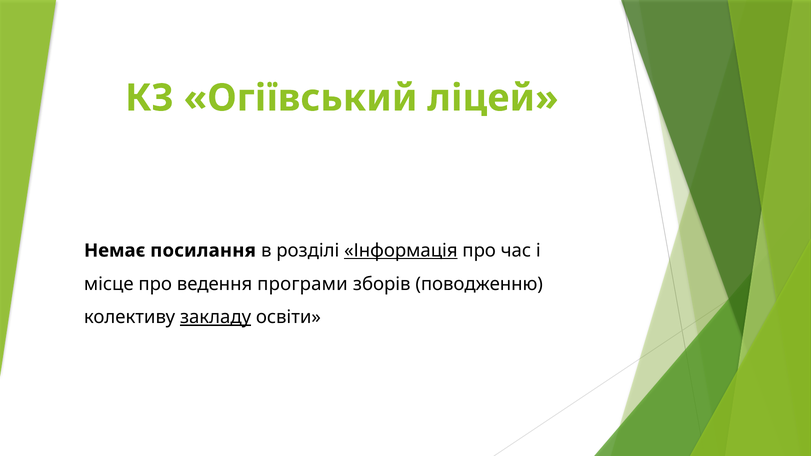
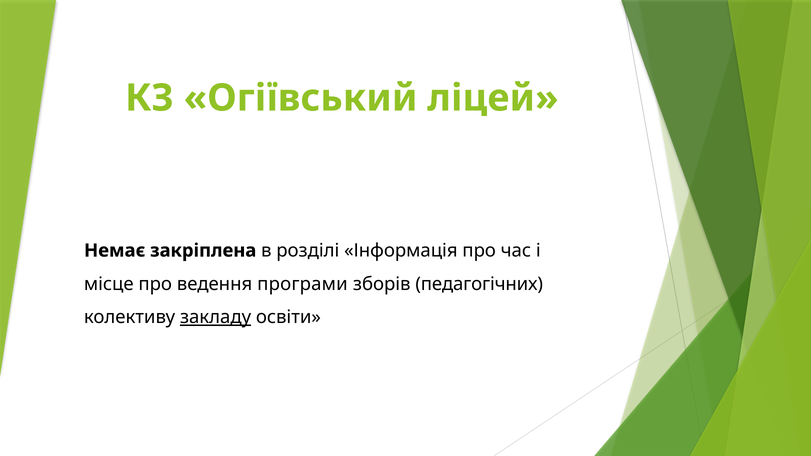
посилання: посилання -> закріплена (203, 251)
Інформація underline: present -> none (401, 251)
поводженню: поводженню -> педагогічних (479, 284)
